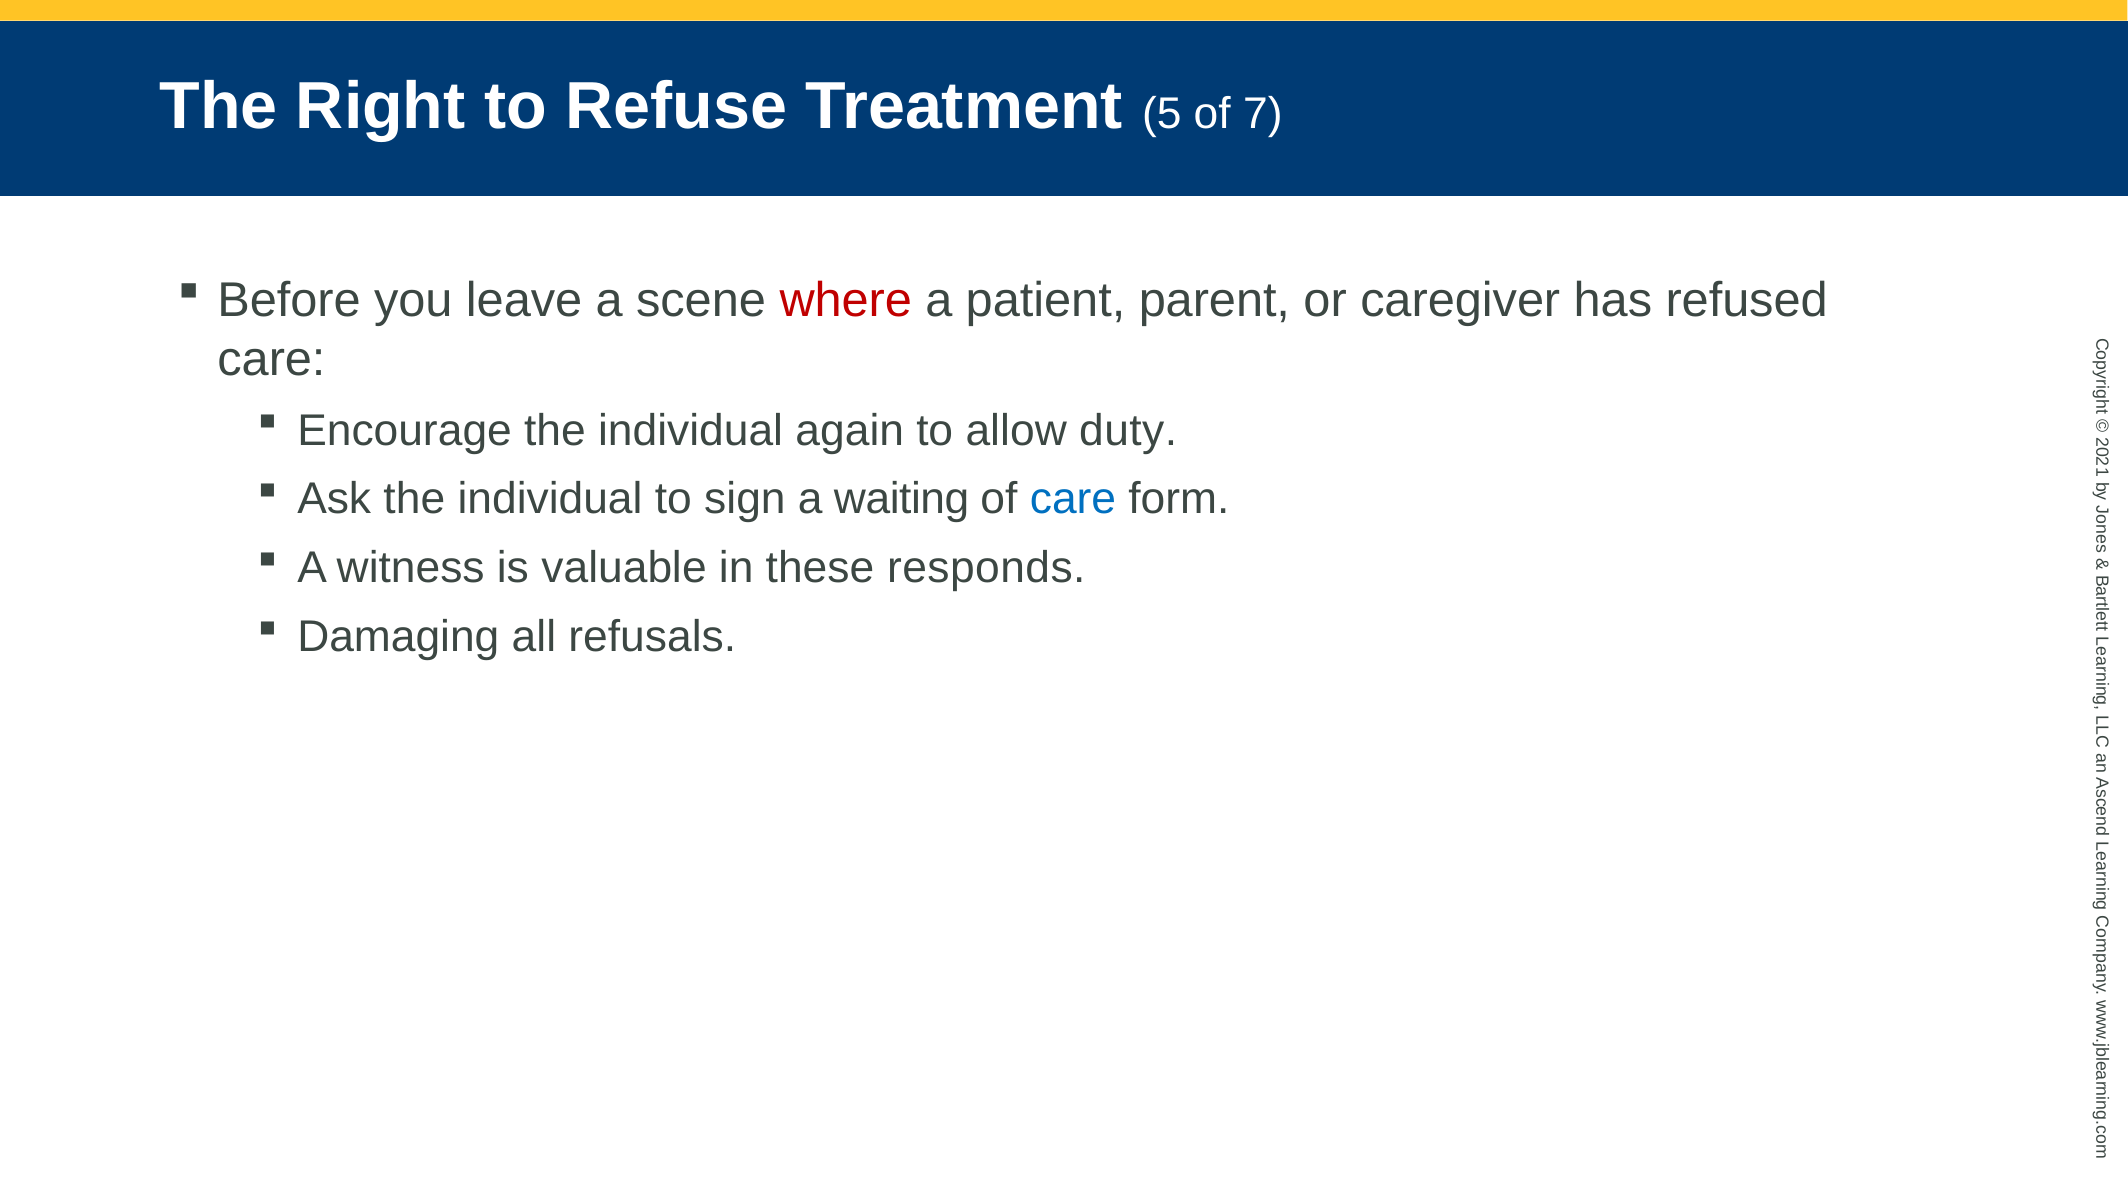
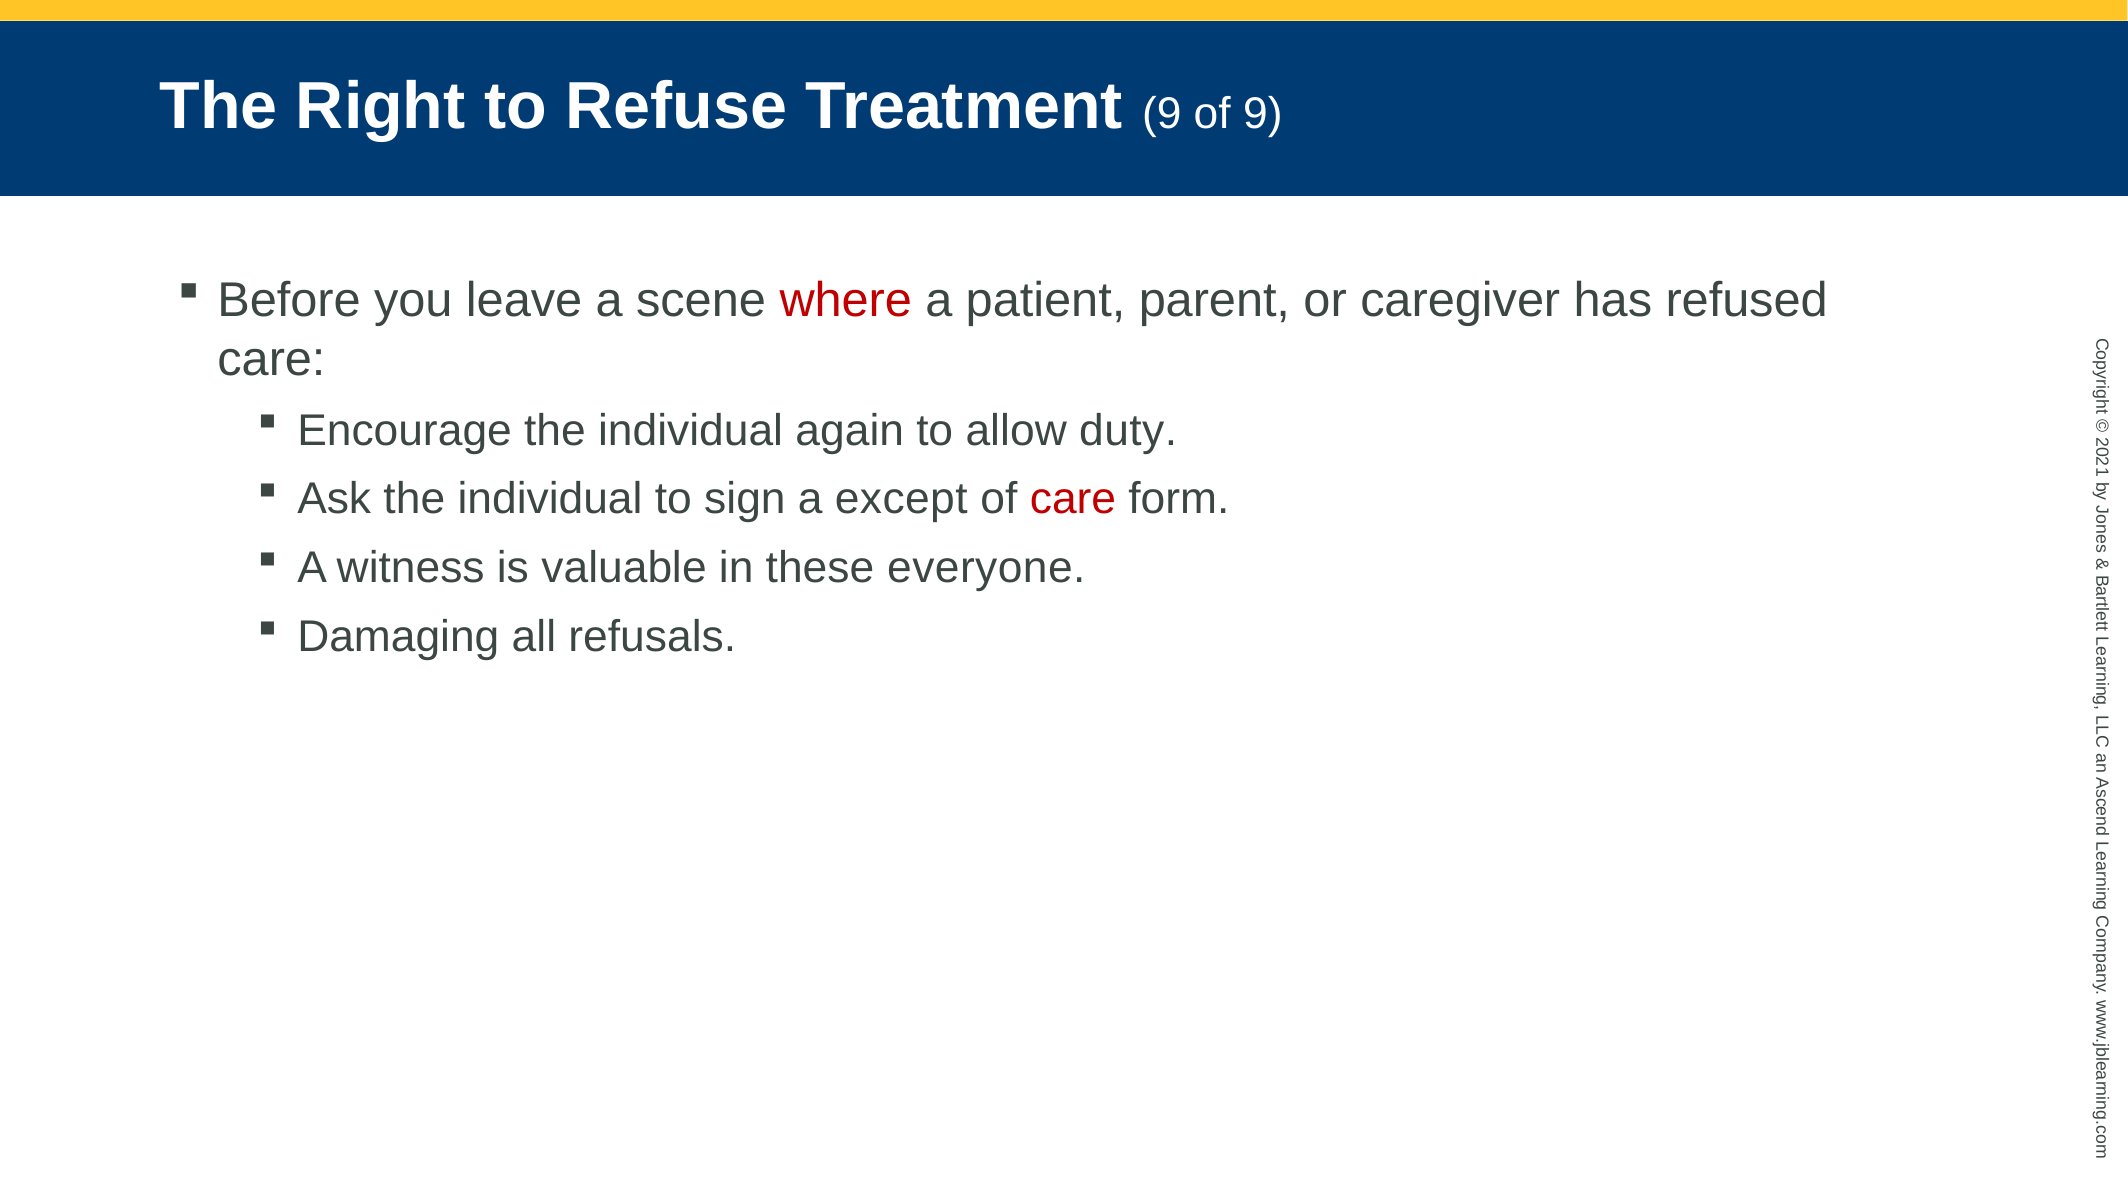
Treatment 5: 5 -> 9 (1162, 114)
of 7: 7 -> 9 (1263, 114)
waiting: waiting -> except (901, 499)
care colour: blue -> red (1073, 499)
responds: responds -> everyone (986, 568)
